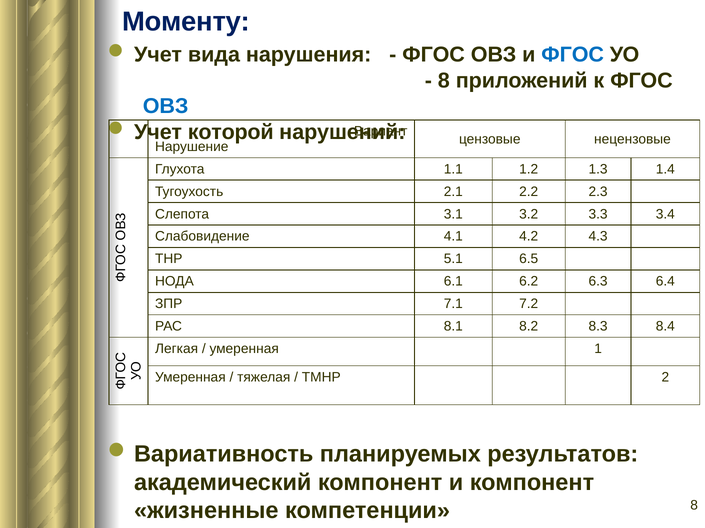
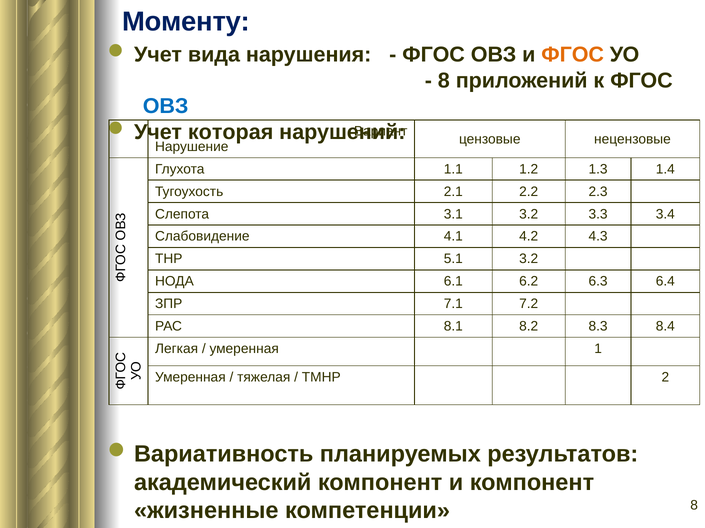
ФГОС colour: blue -> orange (573, 55)
которой: которой -> которая (231, 132)
5.1 6.5: 6.5 -> 3.2 (529, 259)
